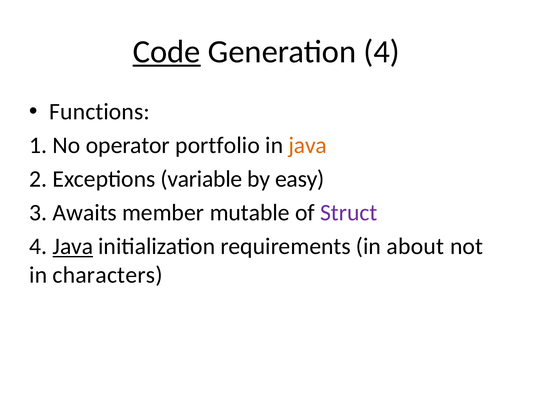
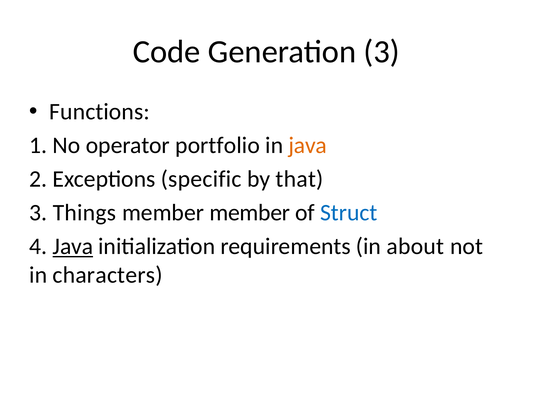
Code underline: present -> none (167, 52)
Generation 4: 4 -> 3 (382, 52)
variable: variable -> specific (201, 179)
easy: easy -> that (299, 179)
Awaits: Awaits -> Things (85, 213)
member mutable: mutable -> member (250, 213)
Struct colour: purple -> blue (349, 213)
